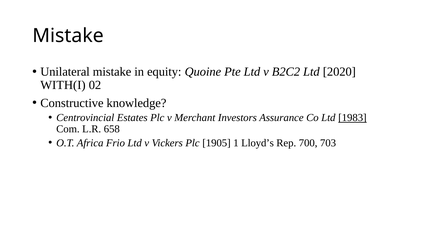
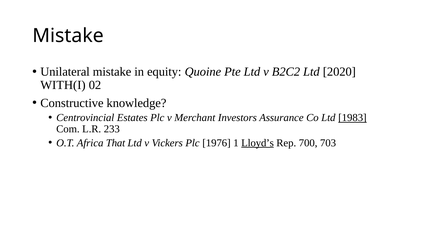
658: 658 -> 233 (112, 129)
Frio: Frio -> That (116, 143)
1905: 1905 -> 1976 (217, 143)
Lloyd’s underline: none -> present (258, 143)
